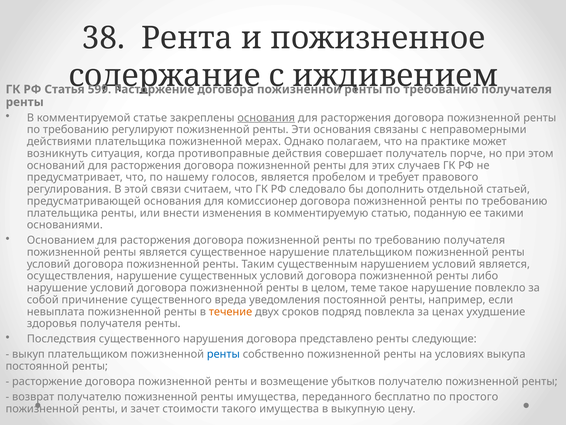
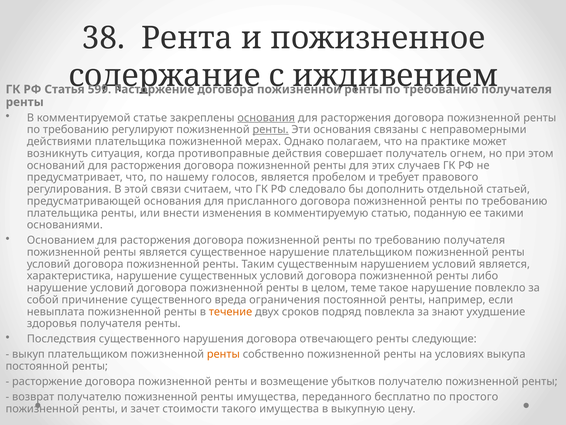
ренты underline: none -> present (271, 130)
порче: порче -> огнем (468, 153)
комиссионер: комиссионер -> присланного (262, 201)
осуществления: осуществления -> характеристика (70, 276)
уведомления: уведомления -> ограничения (285, 299)
ценах: ценах -> знают (448, 311)
представлено: представлено -> отвечающего (336, 339)
ренты colour: blue -> orange (223, 354)
